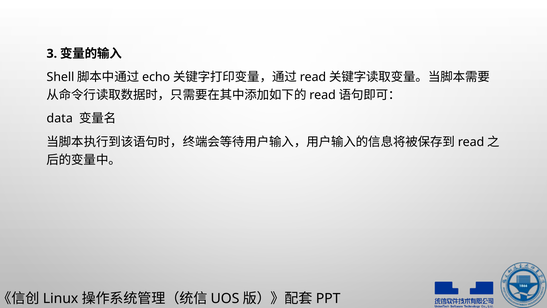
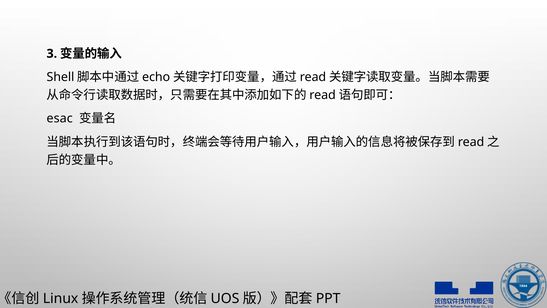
data: data -> esac (60, 118)
